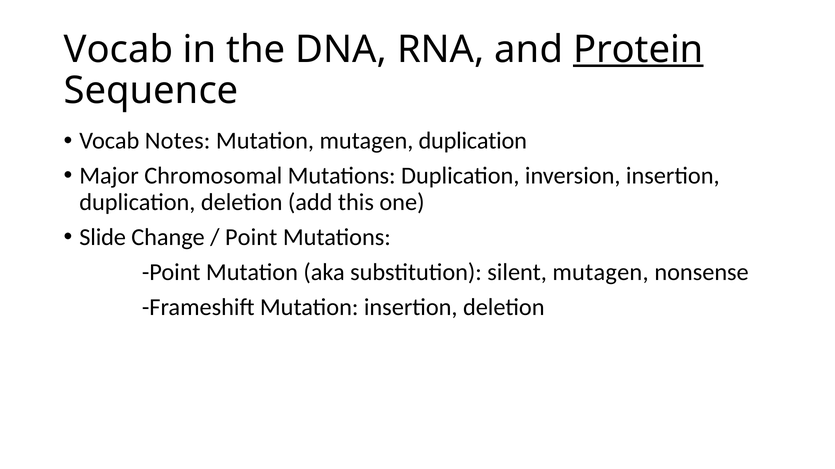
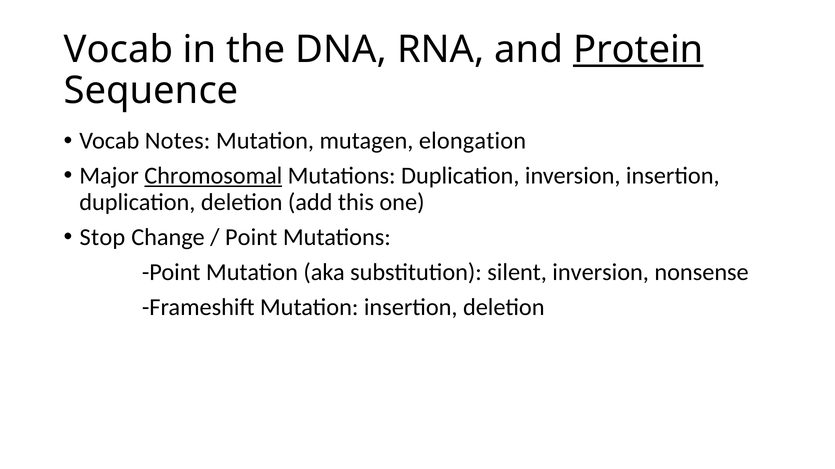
mutagen duplication: duplication -> elongation (473, 141)
Chromosomal underline: none -> present (213, 176)
Slide: Slide -> Stop (102, 238)
silent mutagen: mutagen -> inversion (601, 273)
